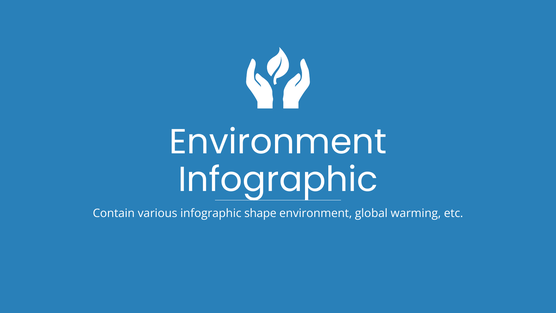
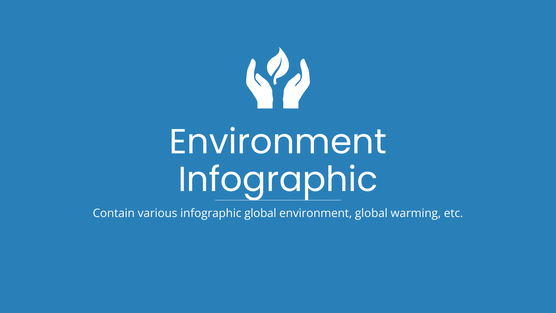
infographic shape: shape -> global (260, 213)
